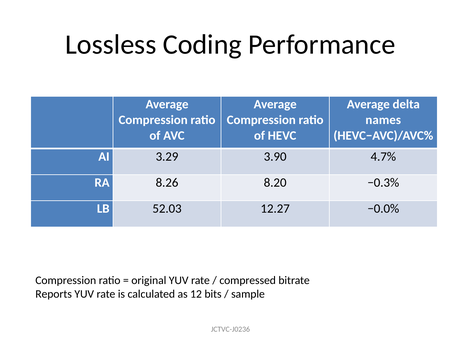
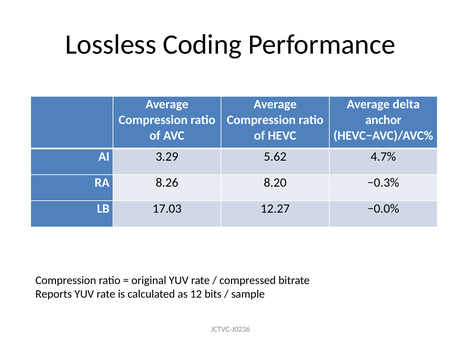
names: names -> anchor (383, 120)
3.90: 3.90 -> 5.62 (275, 157)
52.03: 52.03 -> 17.03 (167, 209)
